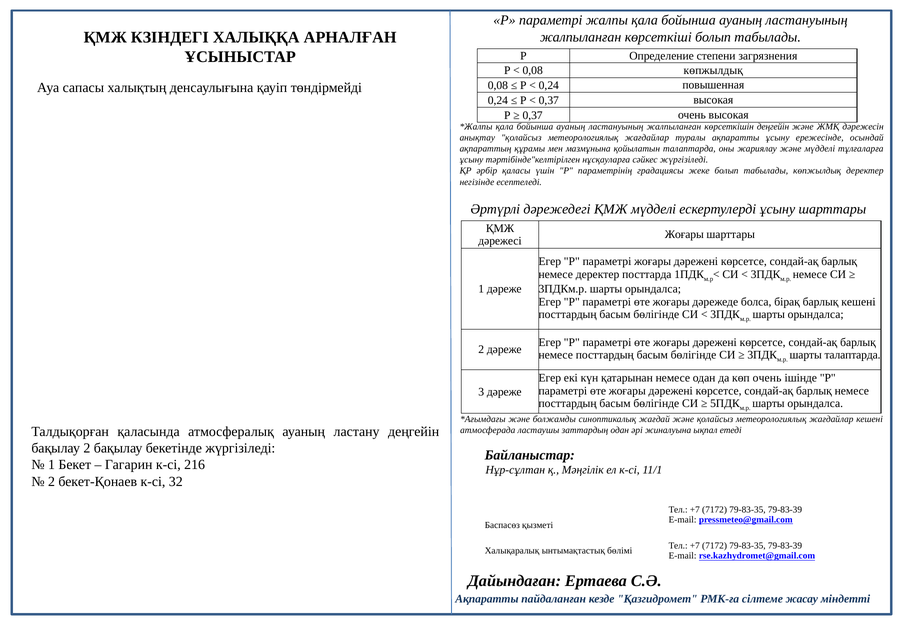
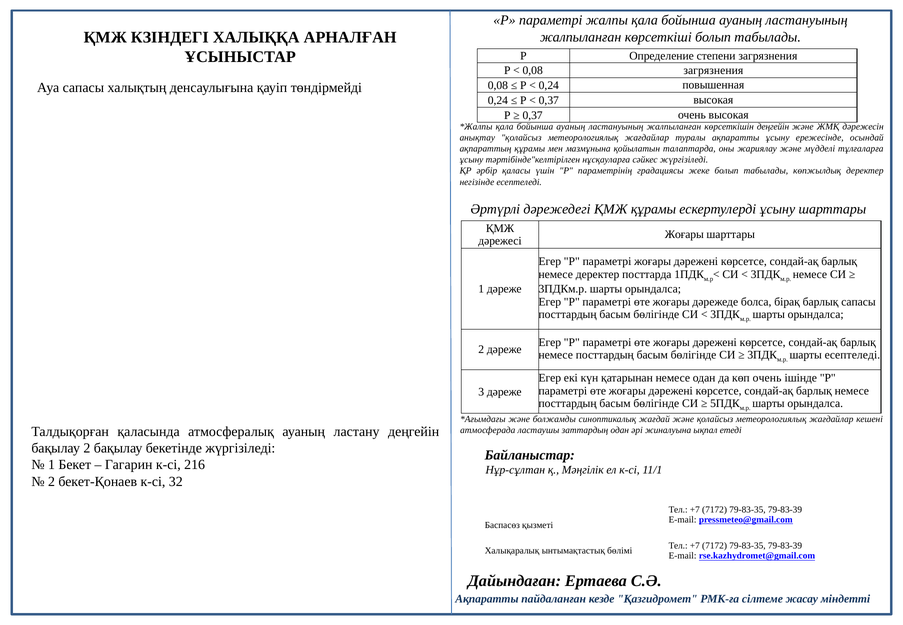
0,08 көпжылдық: көпжылдық -> загрязнения (713, 70)
ҚМЖ мүдделі: мүдделі -> құрамы (653, 209)
барлық кешені: кешені -> сапасы (859, 302)
шарты талаптарда: талаптарда -> есептеледі (852, 355)
